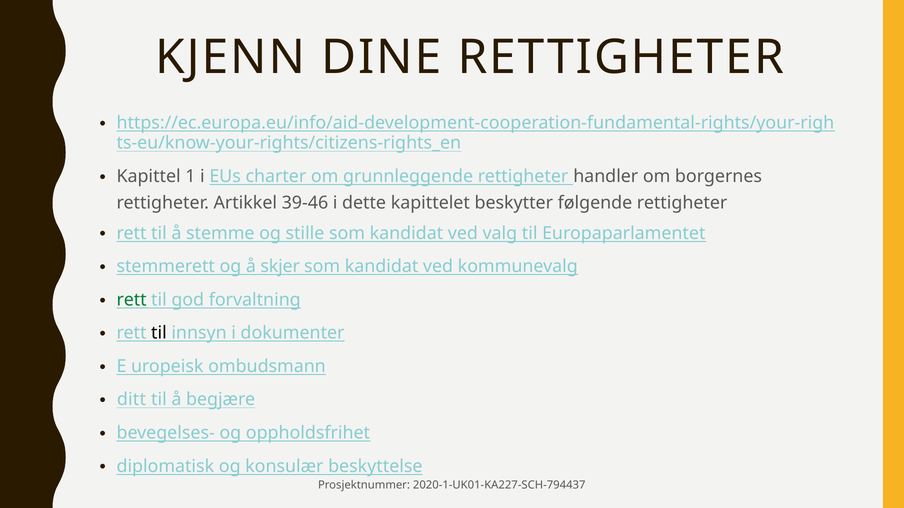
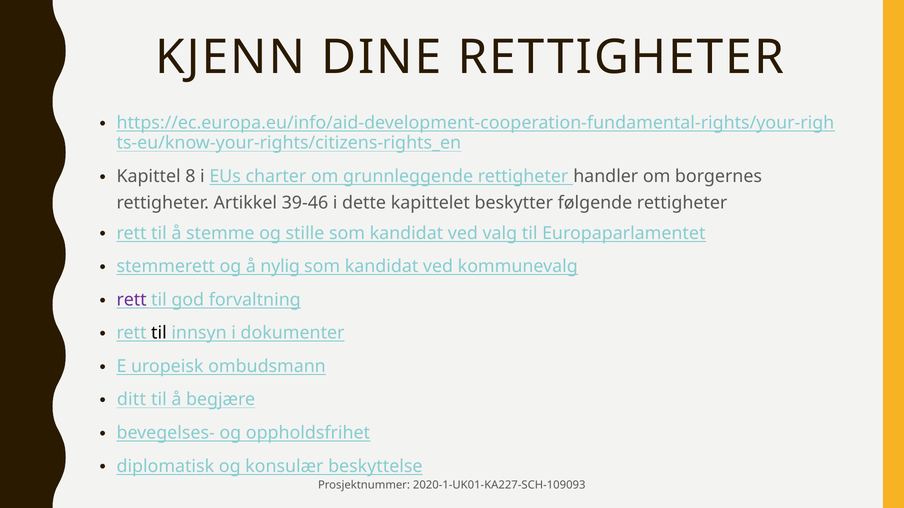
1: 1 -> 8 (190, 177)
skjer: skjer -> nylig (280, 267)
rett colour: green -> purple (132, 300)
2020-1-UK01-KA227-SCH-794437: 2020-1-UK01-KA227-SCH-794437 -> 2020-1-UK01-KA227-SCH-109093 (499, 485)
